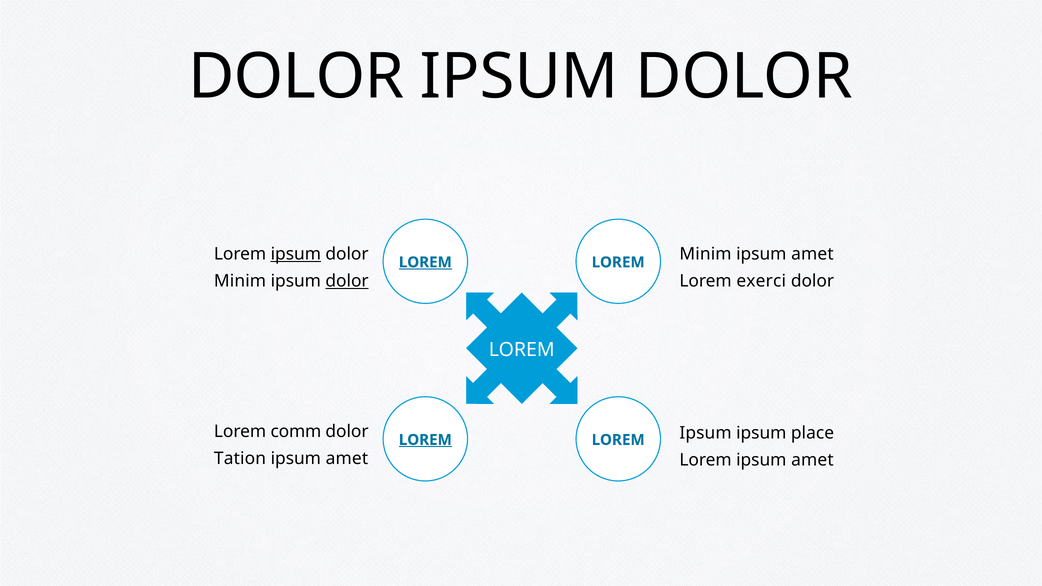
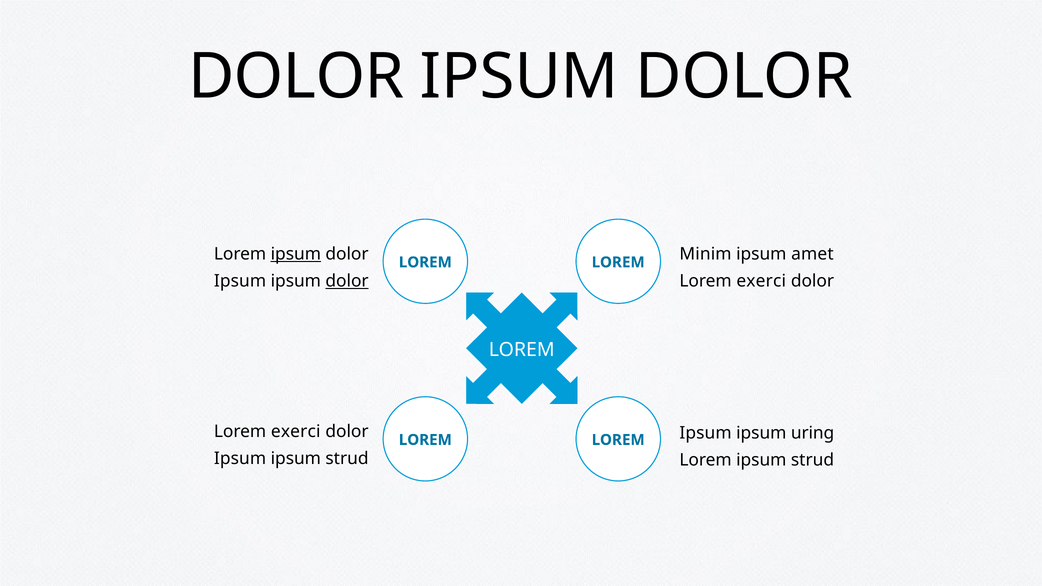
LOREM underline: present -> none (425, 262)
Minim: Minim -> Ipsum (240, 281)
comm: comm -> exerci (296, 432)
place: place -> uring (813, 433)
LOREM underline: present -> none (425, 440)
Tation: Tation -> Ipsum (240, 459)
amet: amet -> strud (347, 459)
Lorem ipsum amet: amet -> strud (812, 460)
